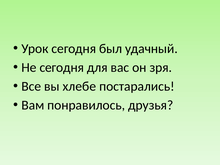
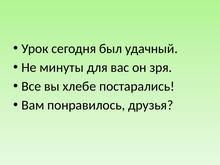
Не сегодня: сегодня -> минуты (62, 67)
